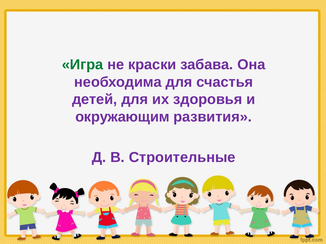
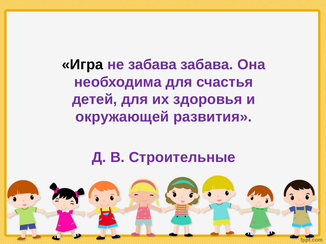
Игра colour: green -> black (83, 65)
не краски: краски -> забава (152, 65)
окружающим: окружающим -> окружающей (122, 117)
